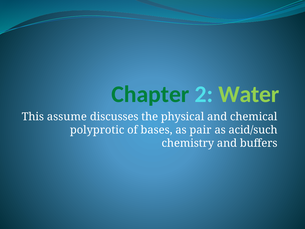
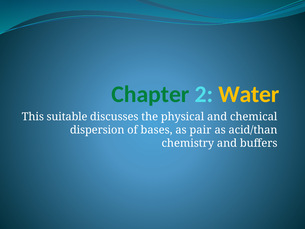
Water colour: light green -> yellow (249, 94)
assume: assume -> suitable (67, 117)
polyprotic: polyprotic -> dispersion (97, 130)
acid/such: acid/such -> acid/than (253, 130)
